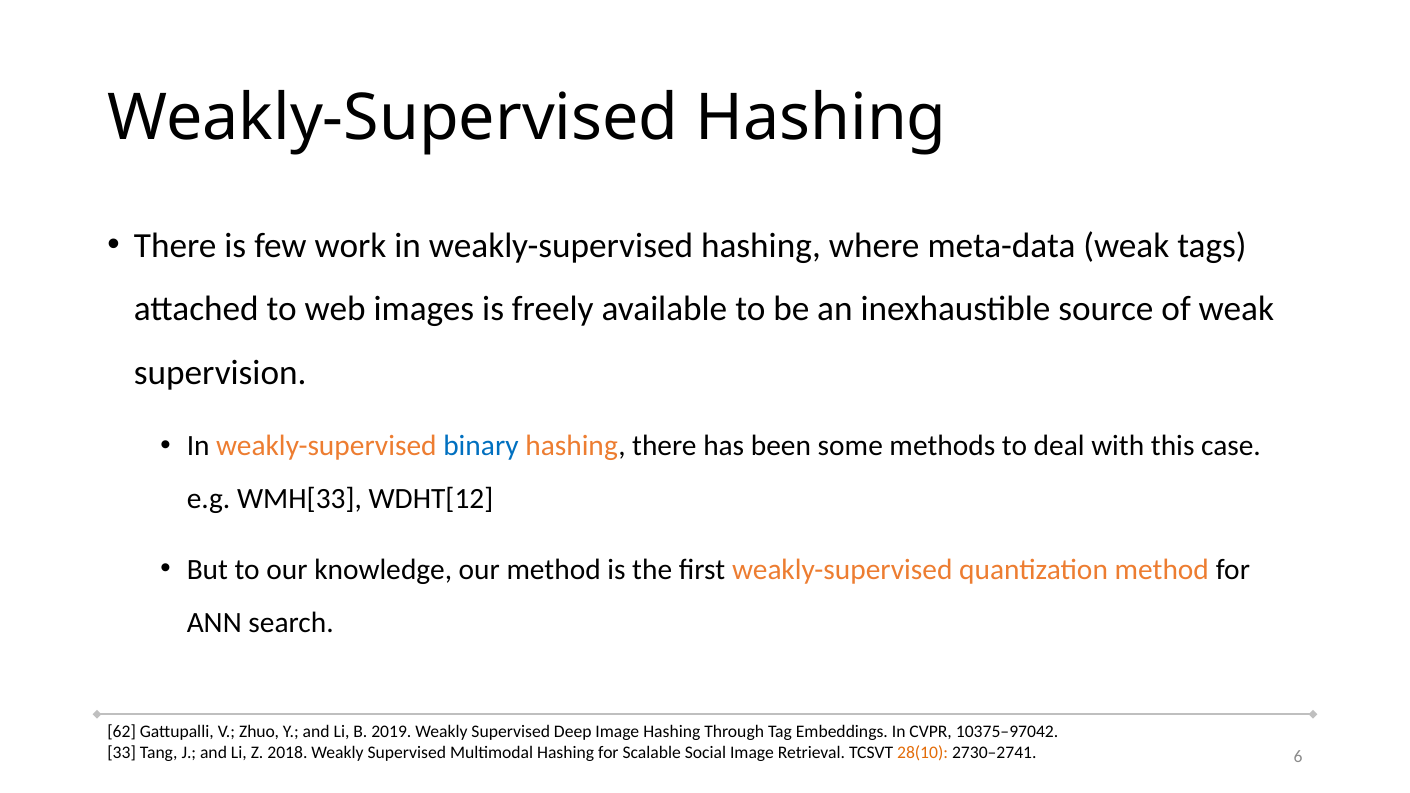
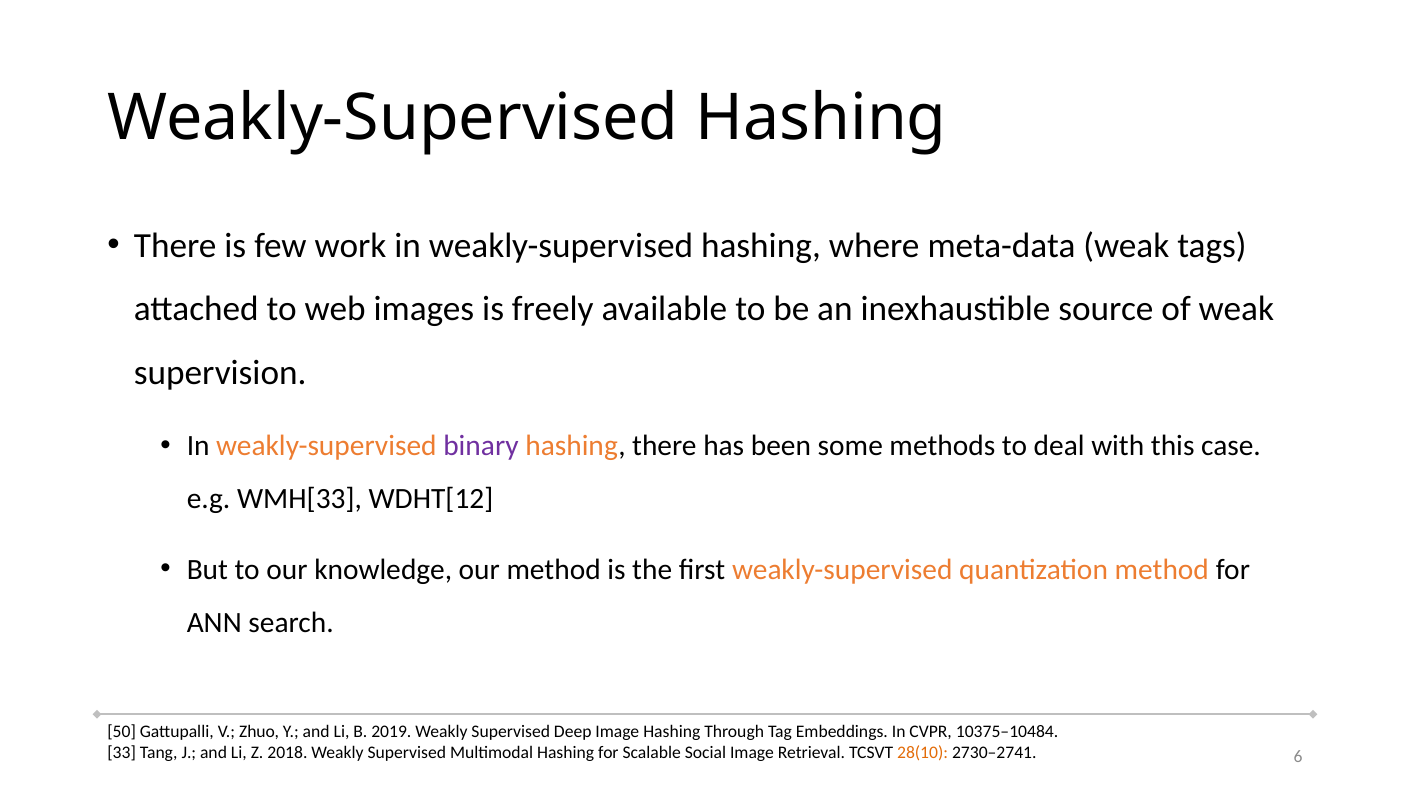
binary colour: blue -> purple (481, 446)
62: 62 -> 50 (122, 731)
10375–97042: 10375–97042 -> 10375–10484 (1007, 731)
